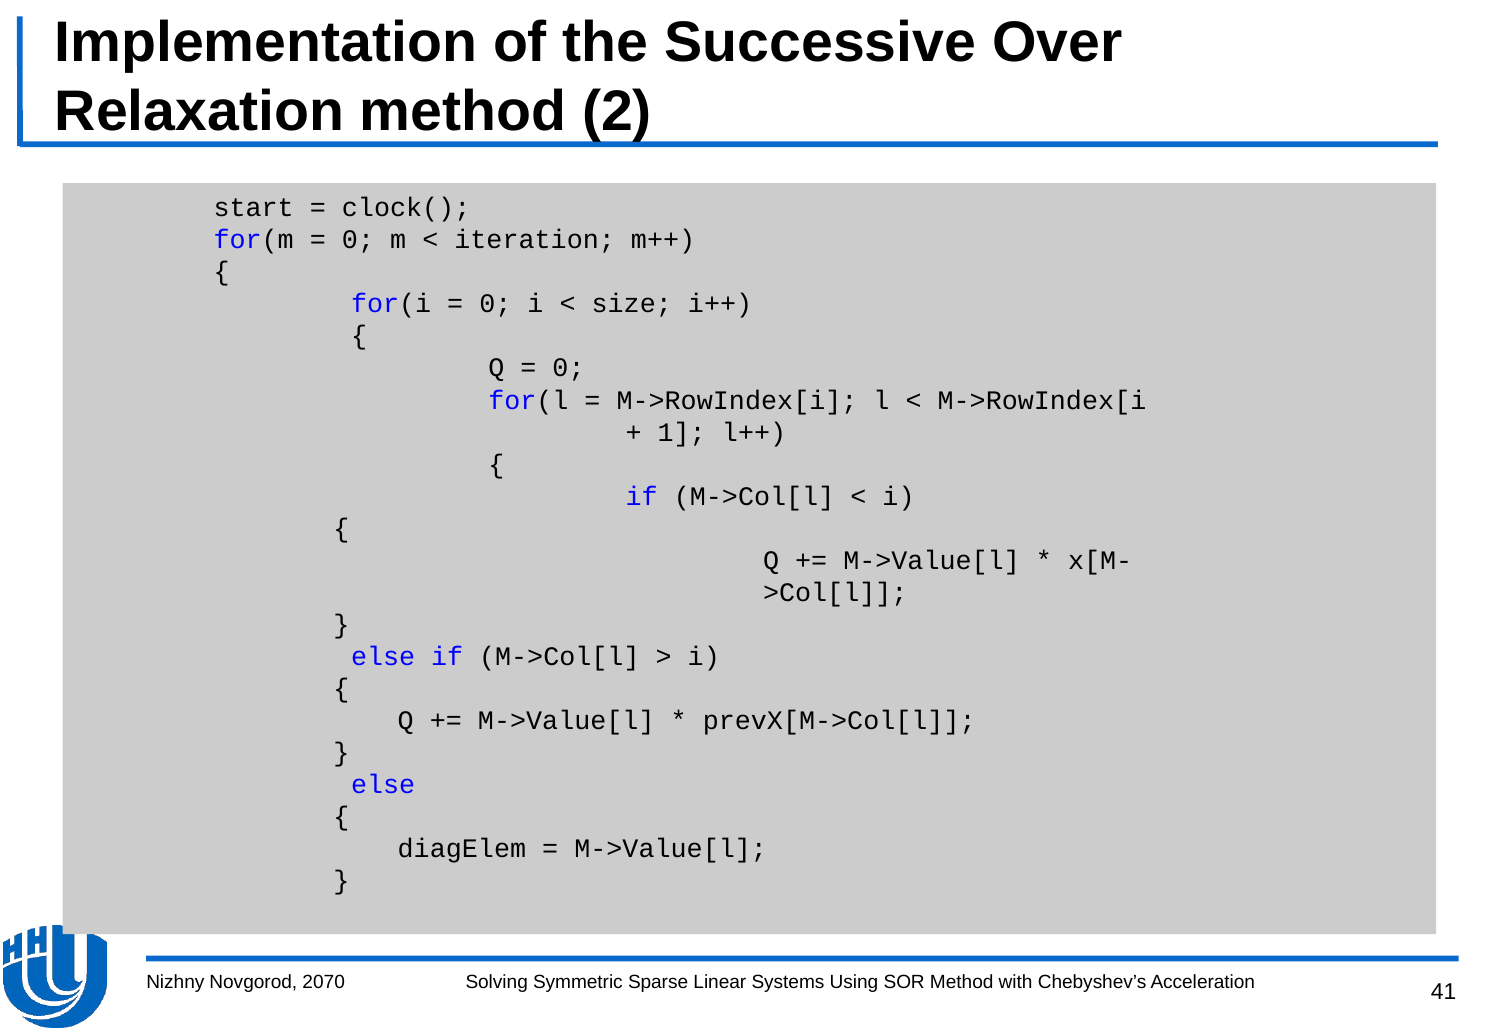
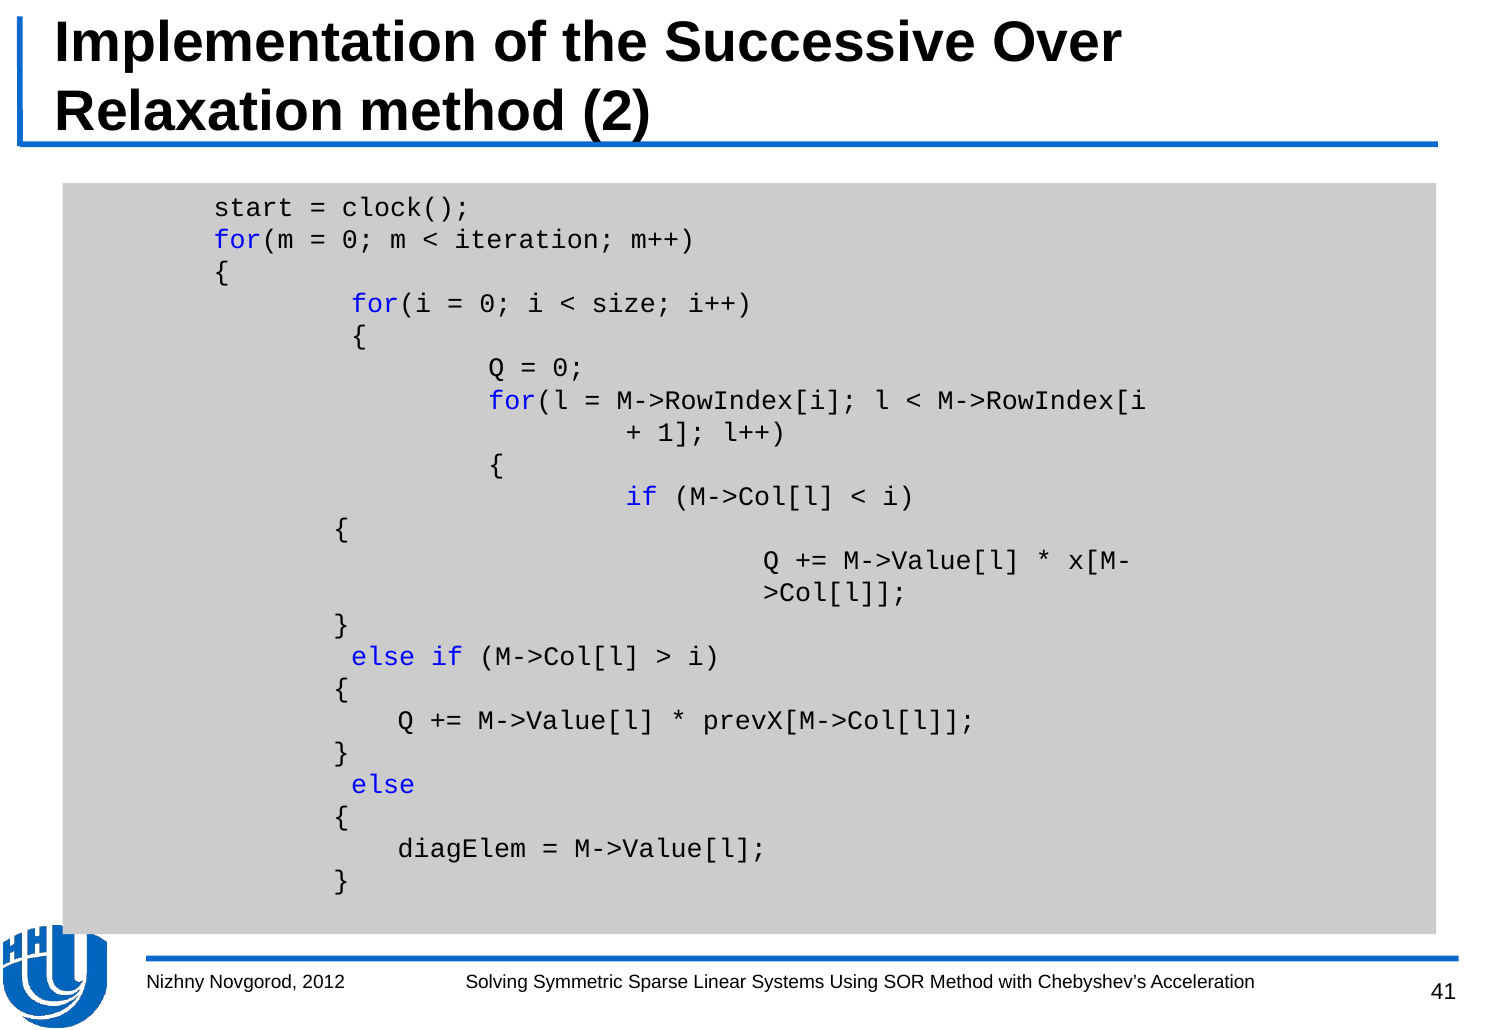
2070: 2070 -> 2012 (324, 982)
